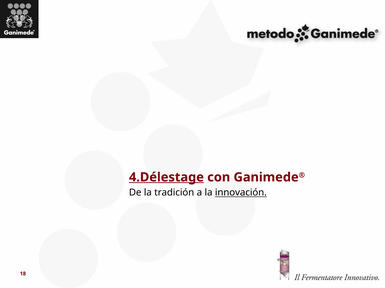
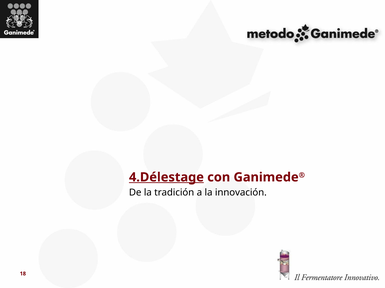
innovación underline: present -> none (241, 193)
